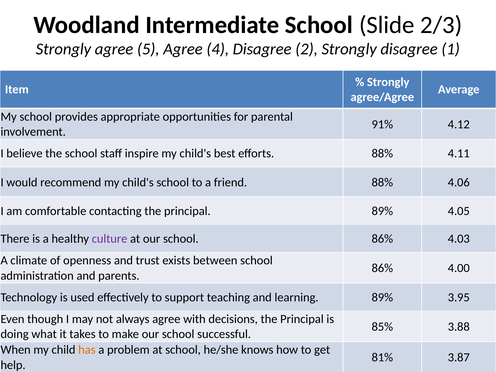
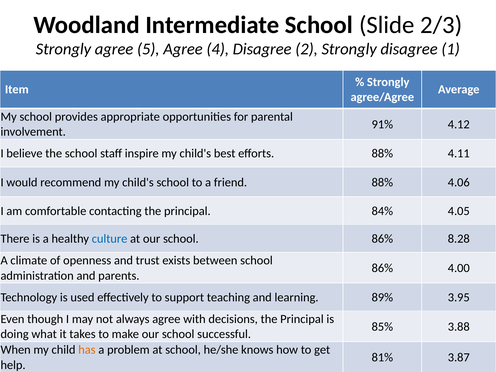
principal 89%: 89% -> 84% (382, 211)
culture colour: purple -> blue (110, 239)
4.03: 4.03 -> 8.28 (459, 239)
